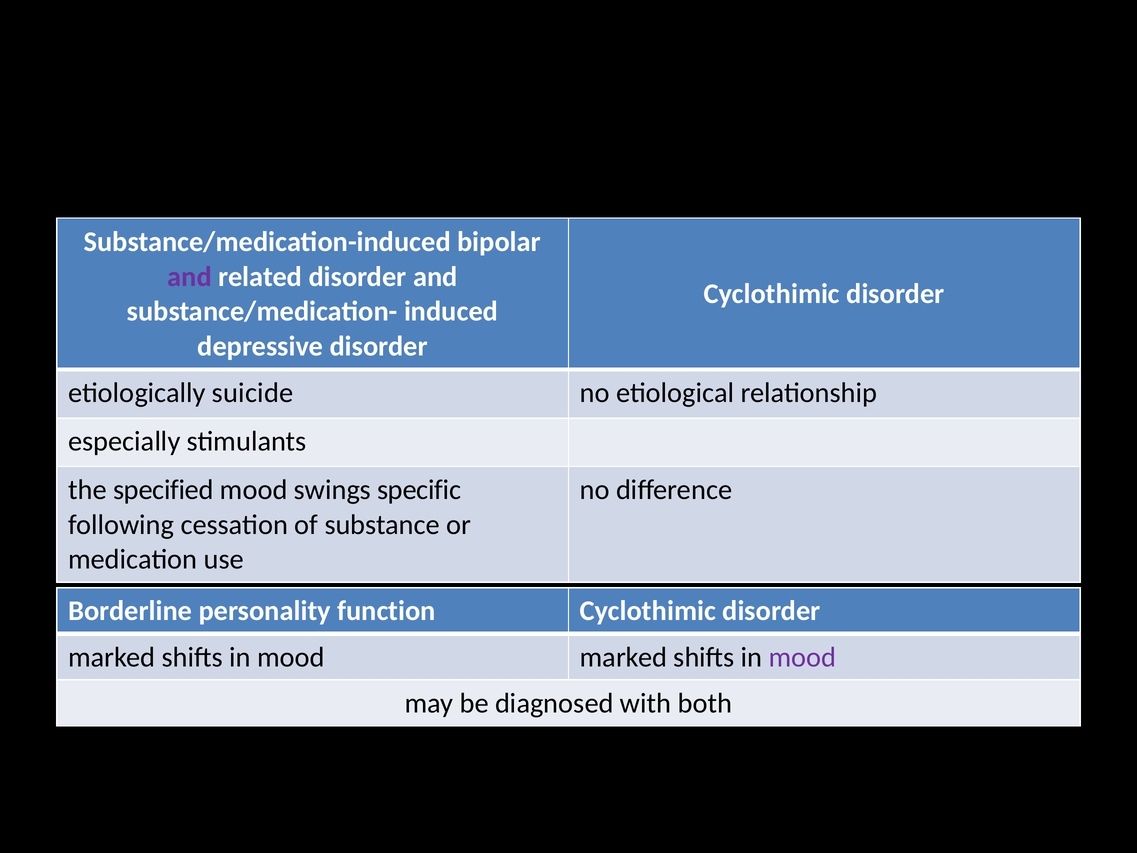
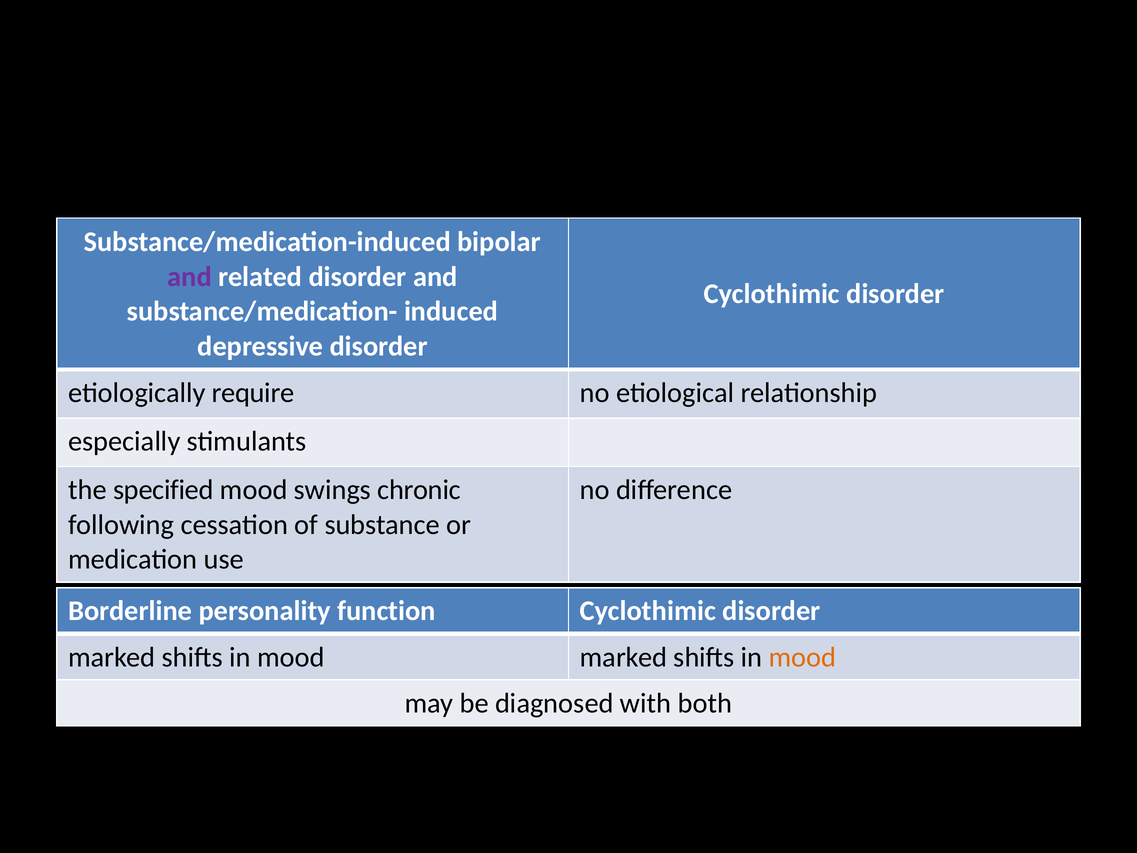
suicide: suicide -> require (253, 393)
specific: specific -> chronic (419, 490)
mood colour: purple -> orange (803, 657)
